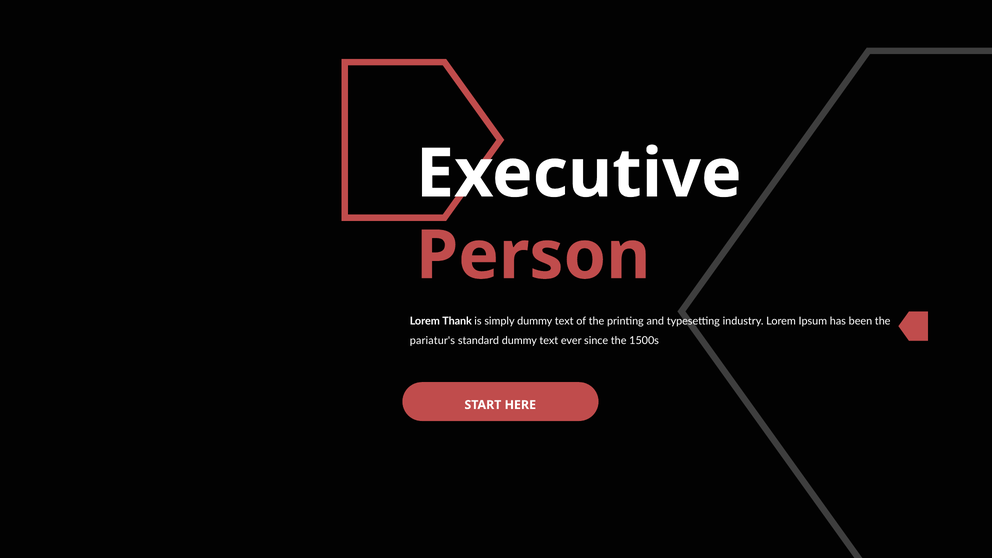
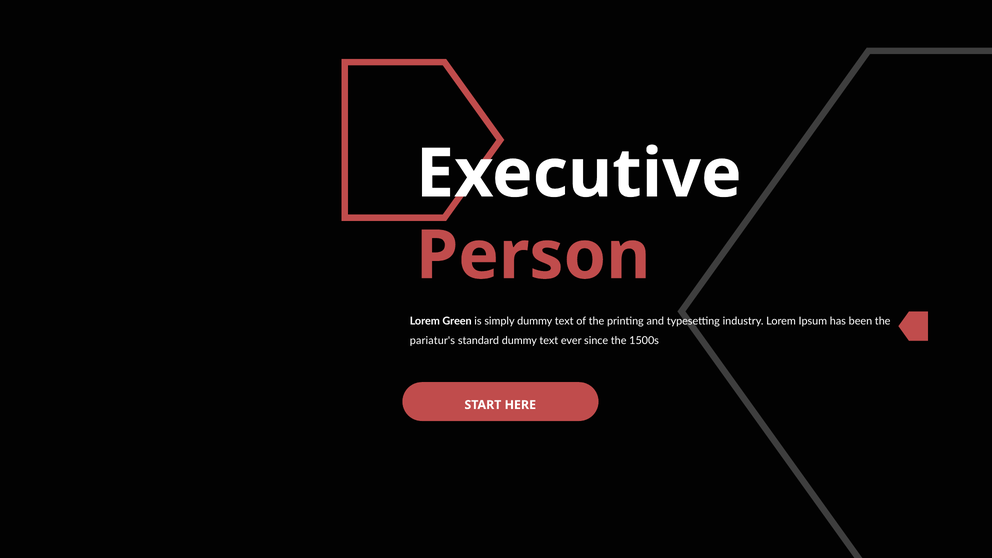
Thank: Thank -> Green (457, 321)
